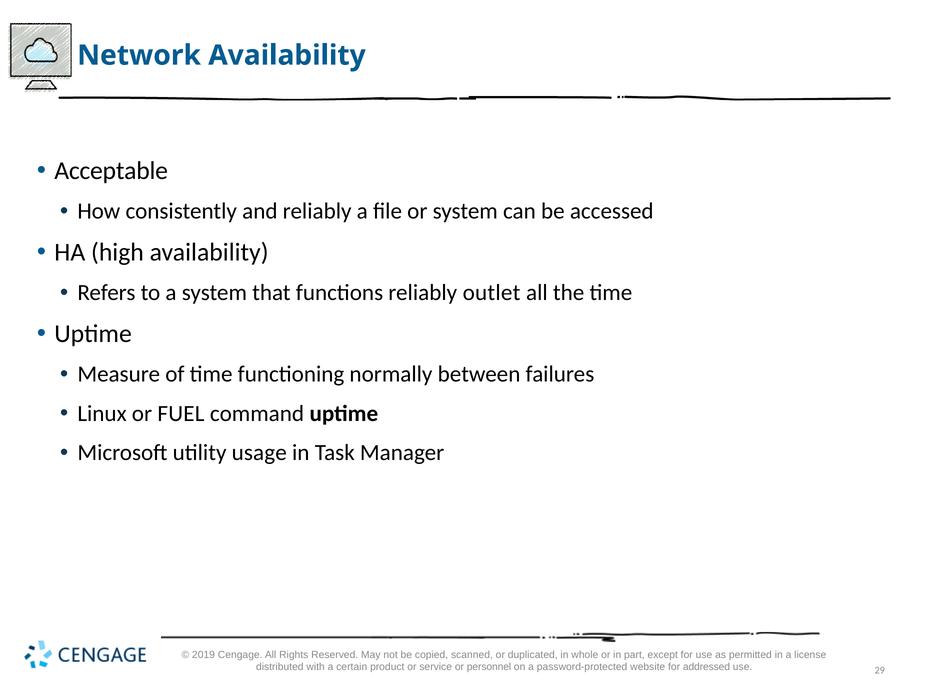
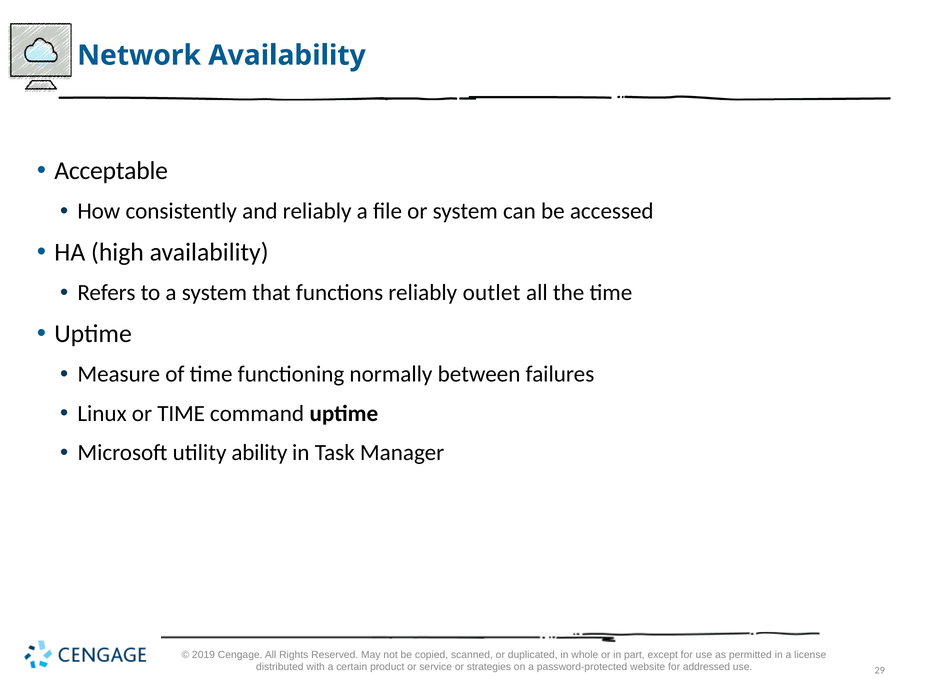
or FUEL: FUEL -> TIME (181, 413)
usage: usage -> ability (259, 453)
personnel: personnel -> strategies (489, 667)
